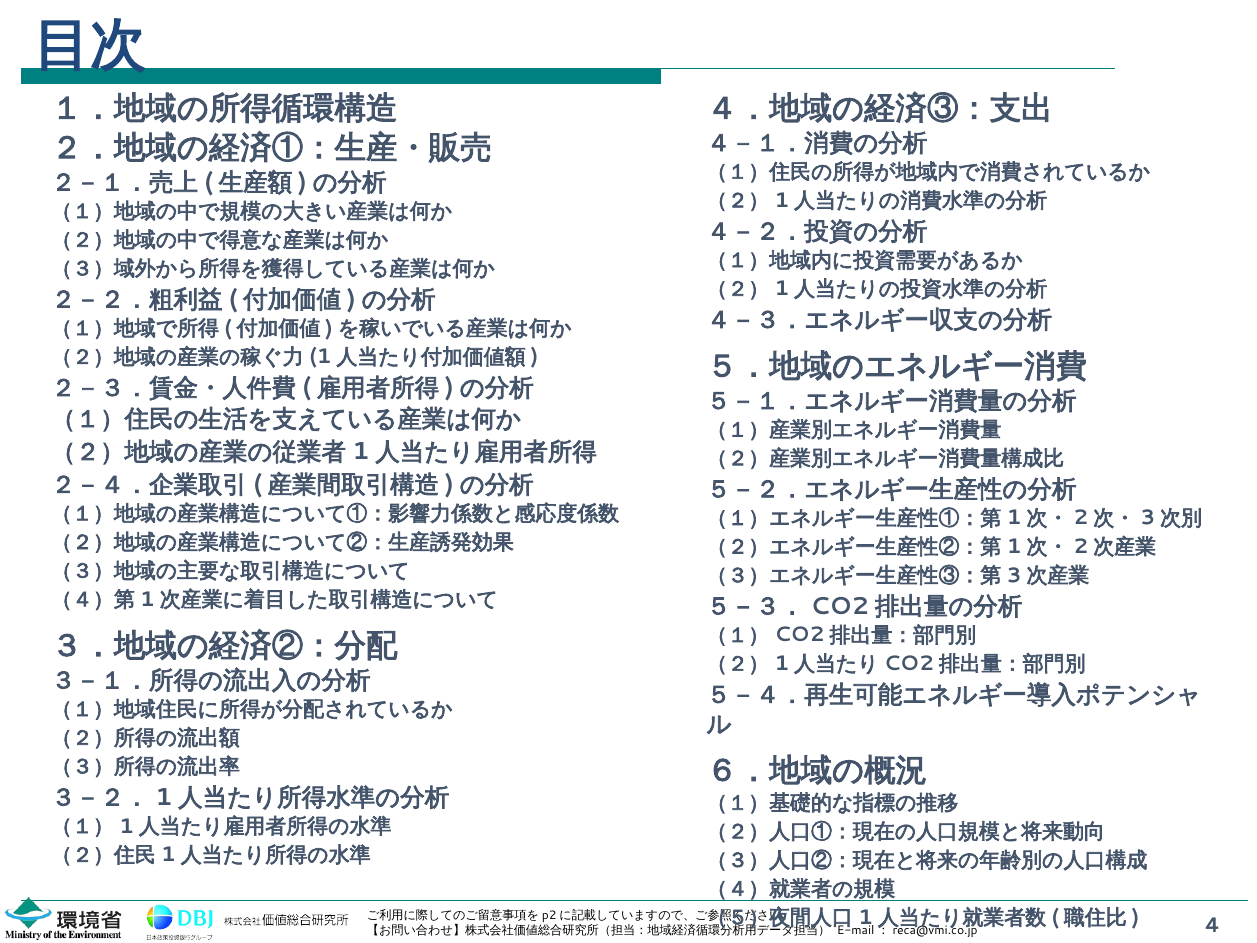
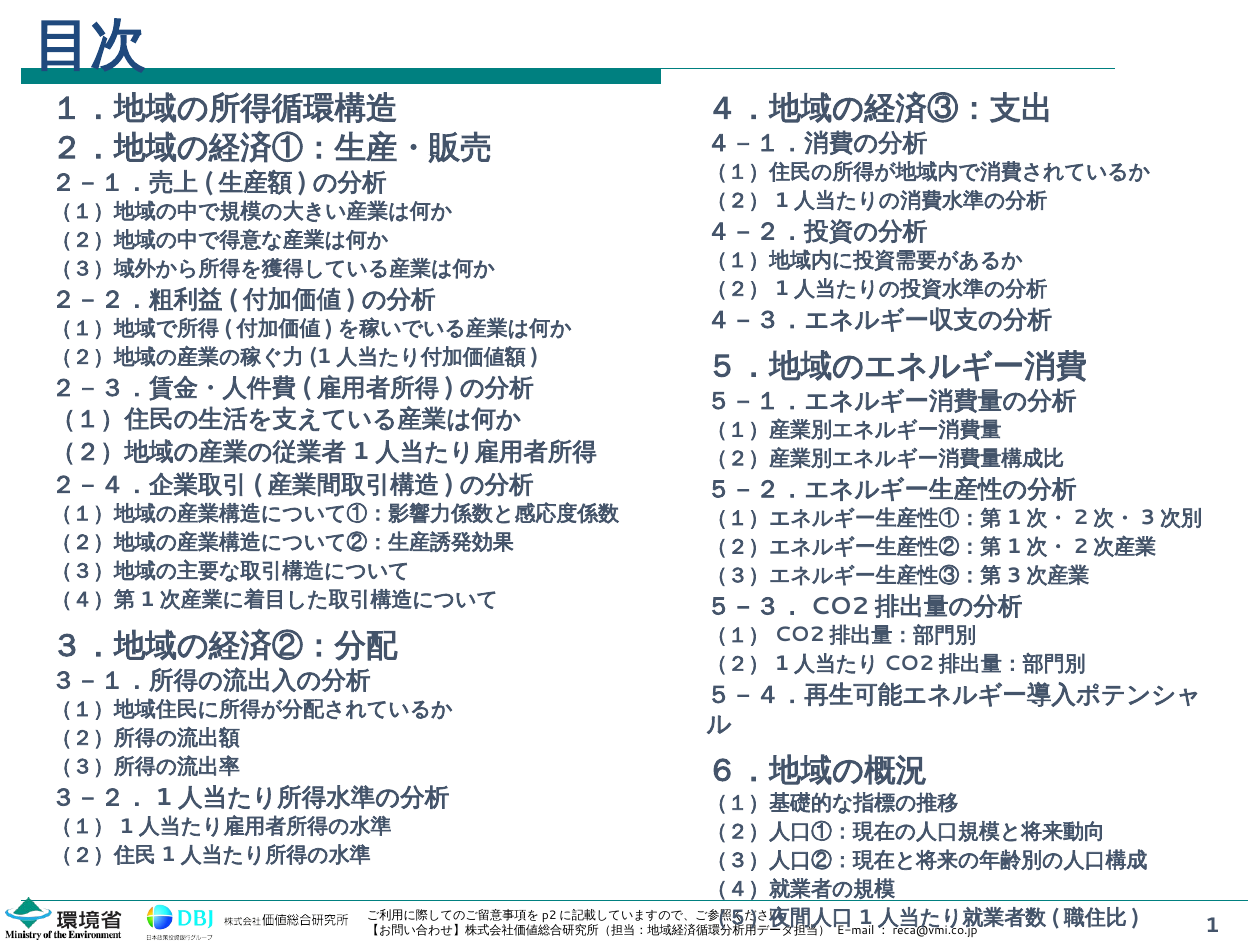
4: 4 -> 1 (1212, 925)
